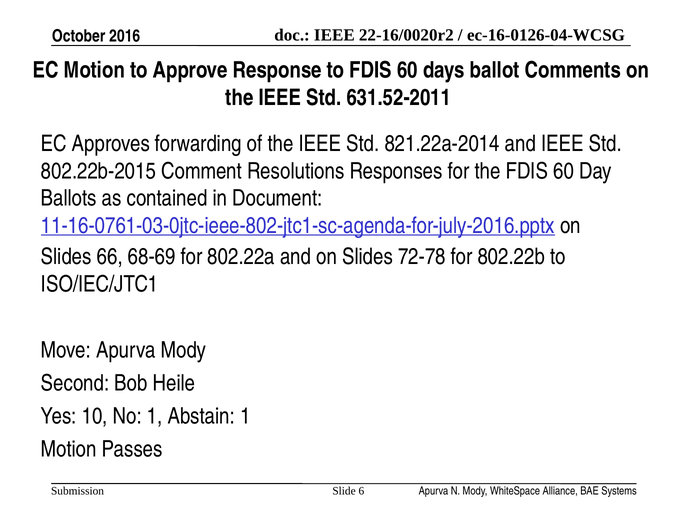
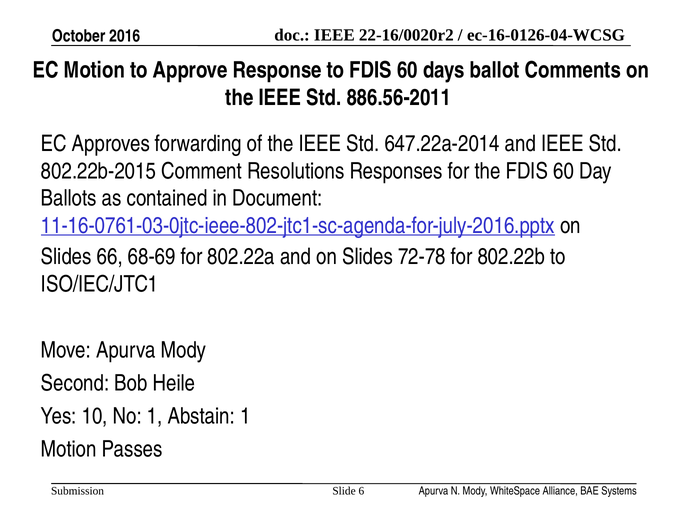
631.52-2011: 631.52-2011 -> 886.56-2011 (399, 98)
821.22a-2014: 821.22a-2014 -> 647.22a-2014 (442, 144)
